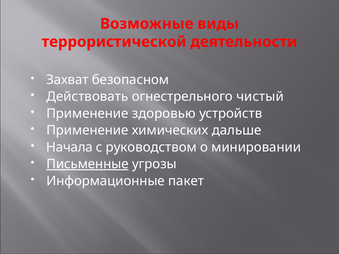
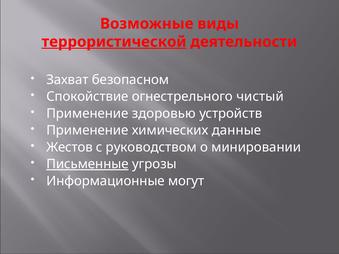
террористической underline: none -> present (114, 42)
Действовать: Действовать -> Спокойствие (87, 97)
дальше: дальше -> данные (237, 130)
Начала: Начала -> Жестов (69, 147)
пакет: пакет -> могут (186, 181)
